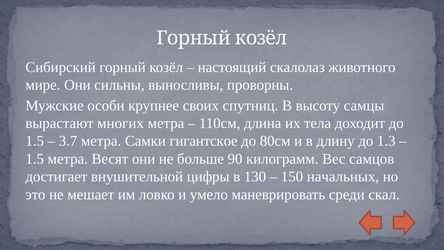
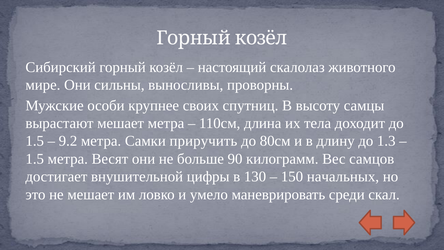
вырастают многих: многих -> мешает (121, 123)
3.7: 3.7 -> 9.2 (68, 141)
гигантское: гигантское -> приручить (203, 141)
